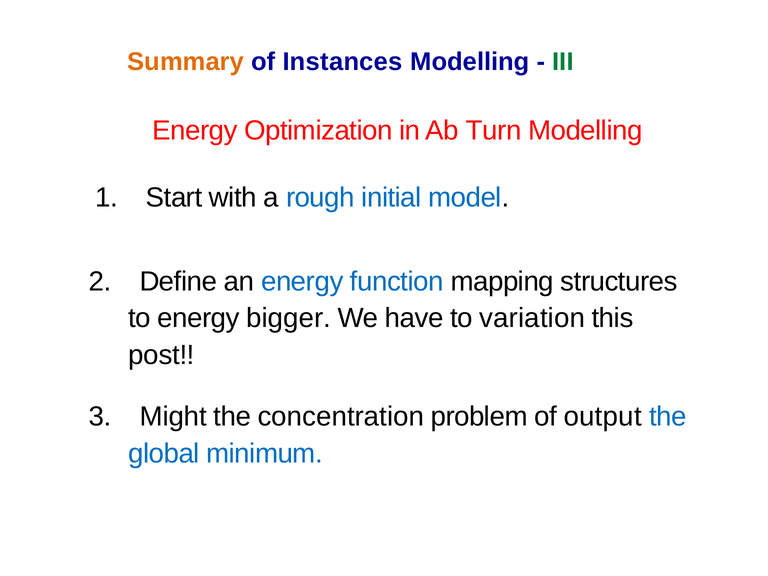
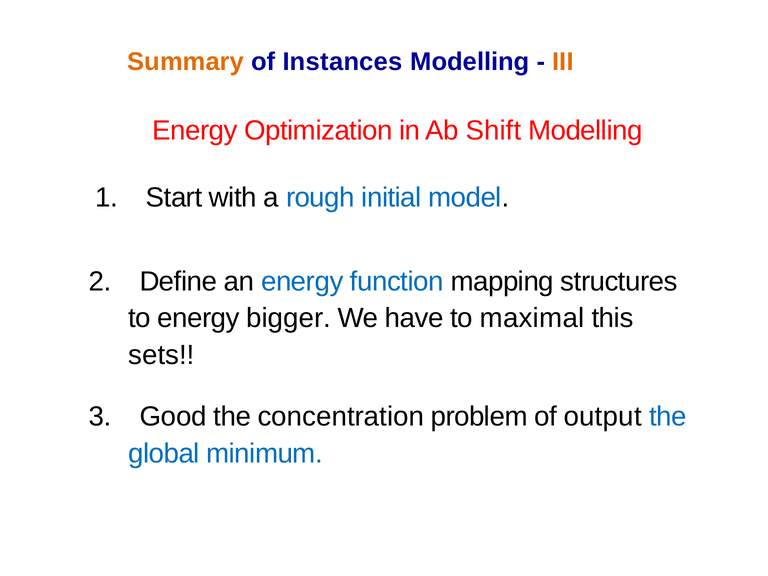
III colour: green -> orange (563, 62)
Turn: Turn -> Shift (493, 131)
variation: variation -> maximal (532, 318)
post: post -> sets (161, 355)
Might: Might -> Good (173, 417)
